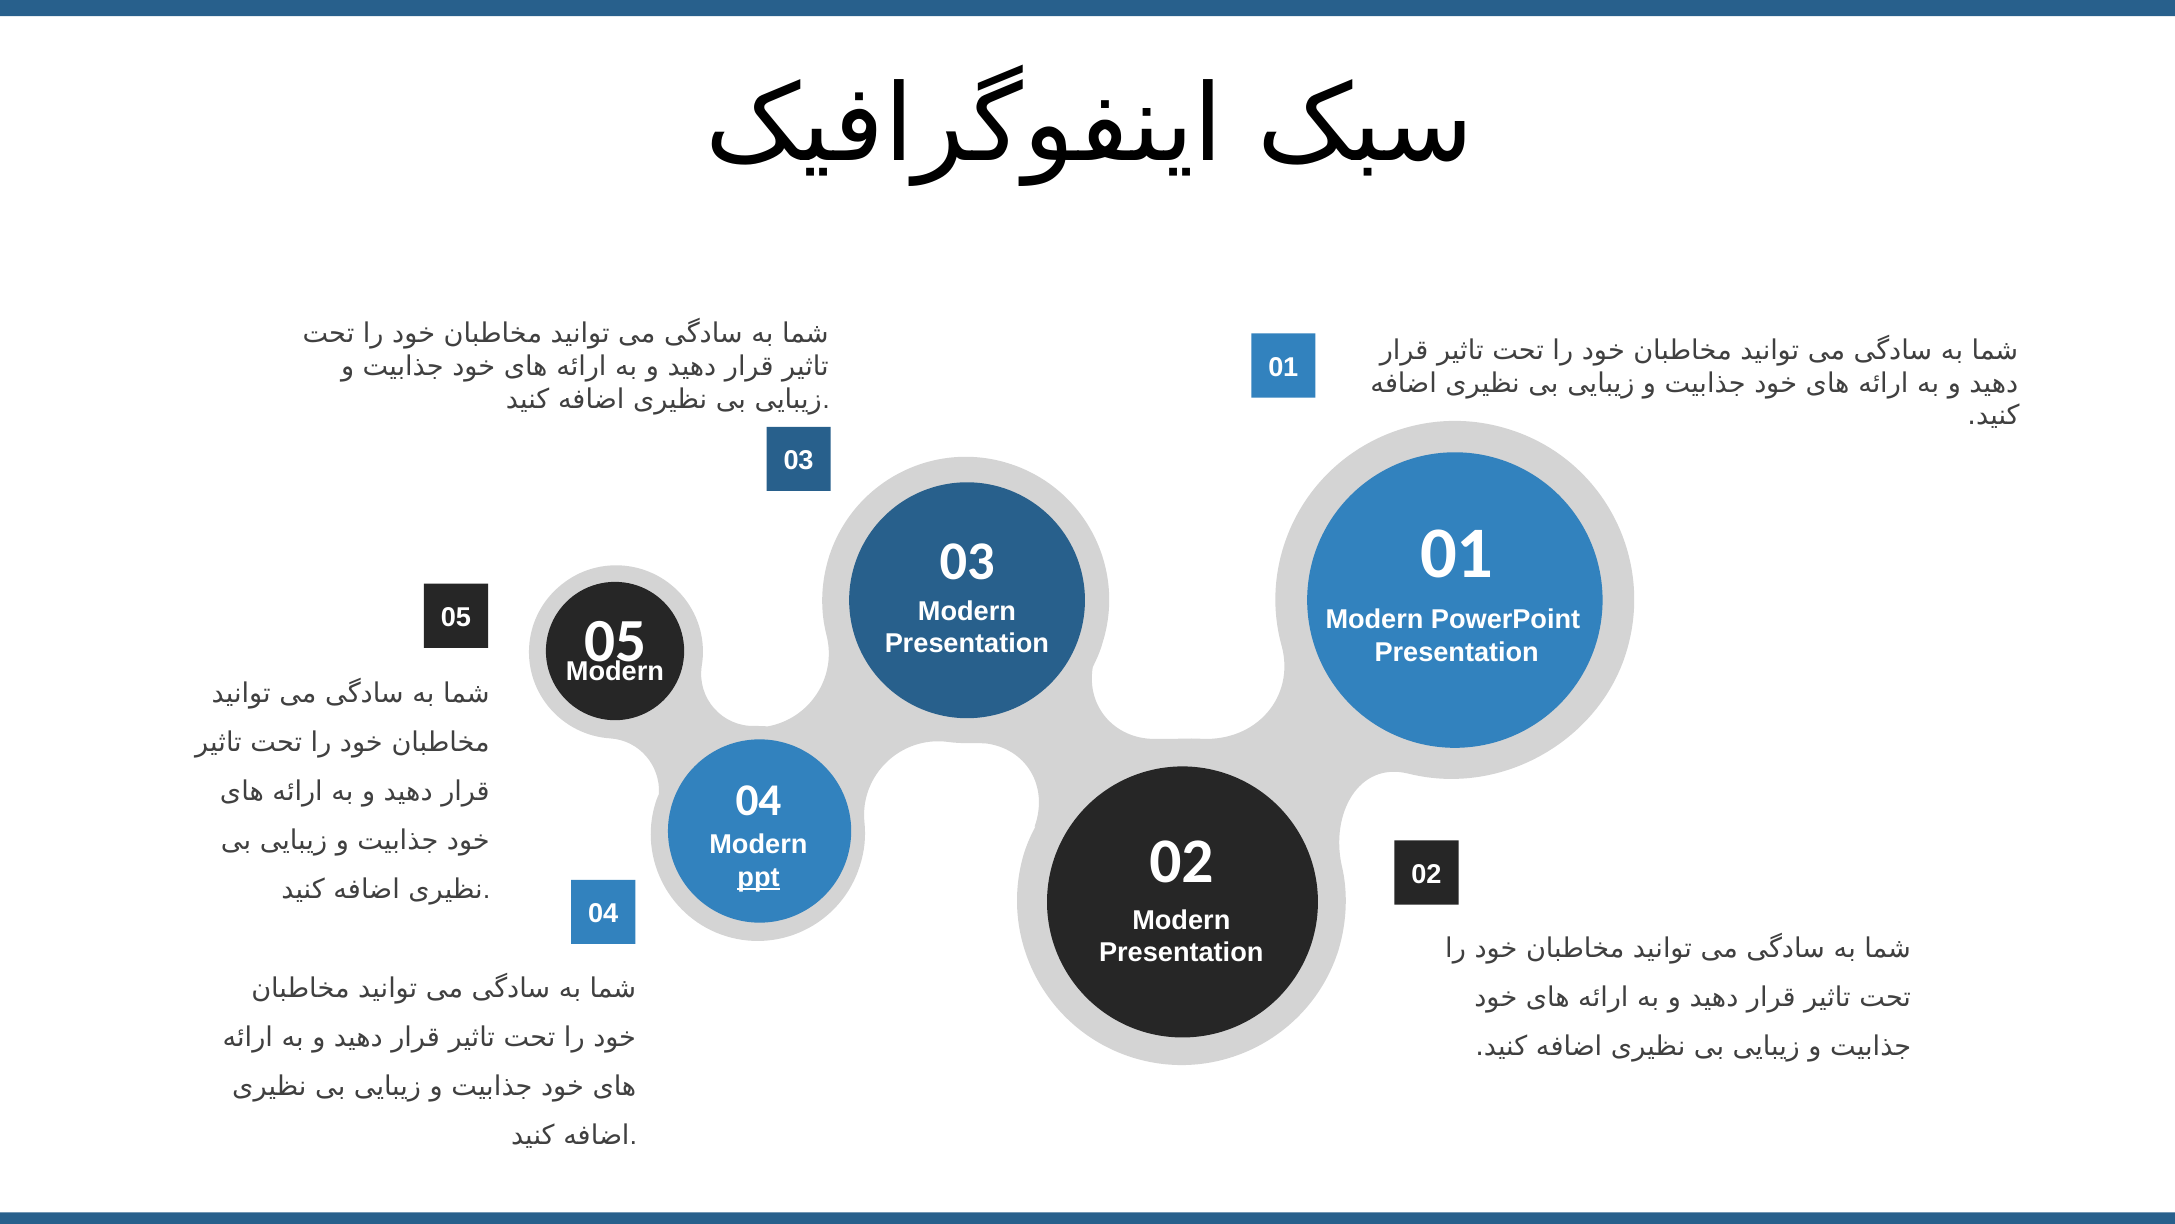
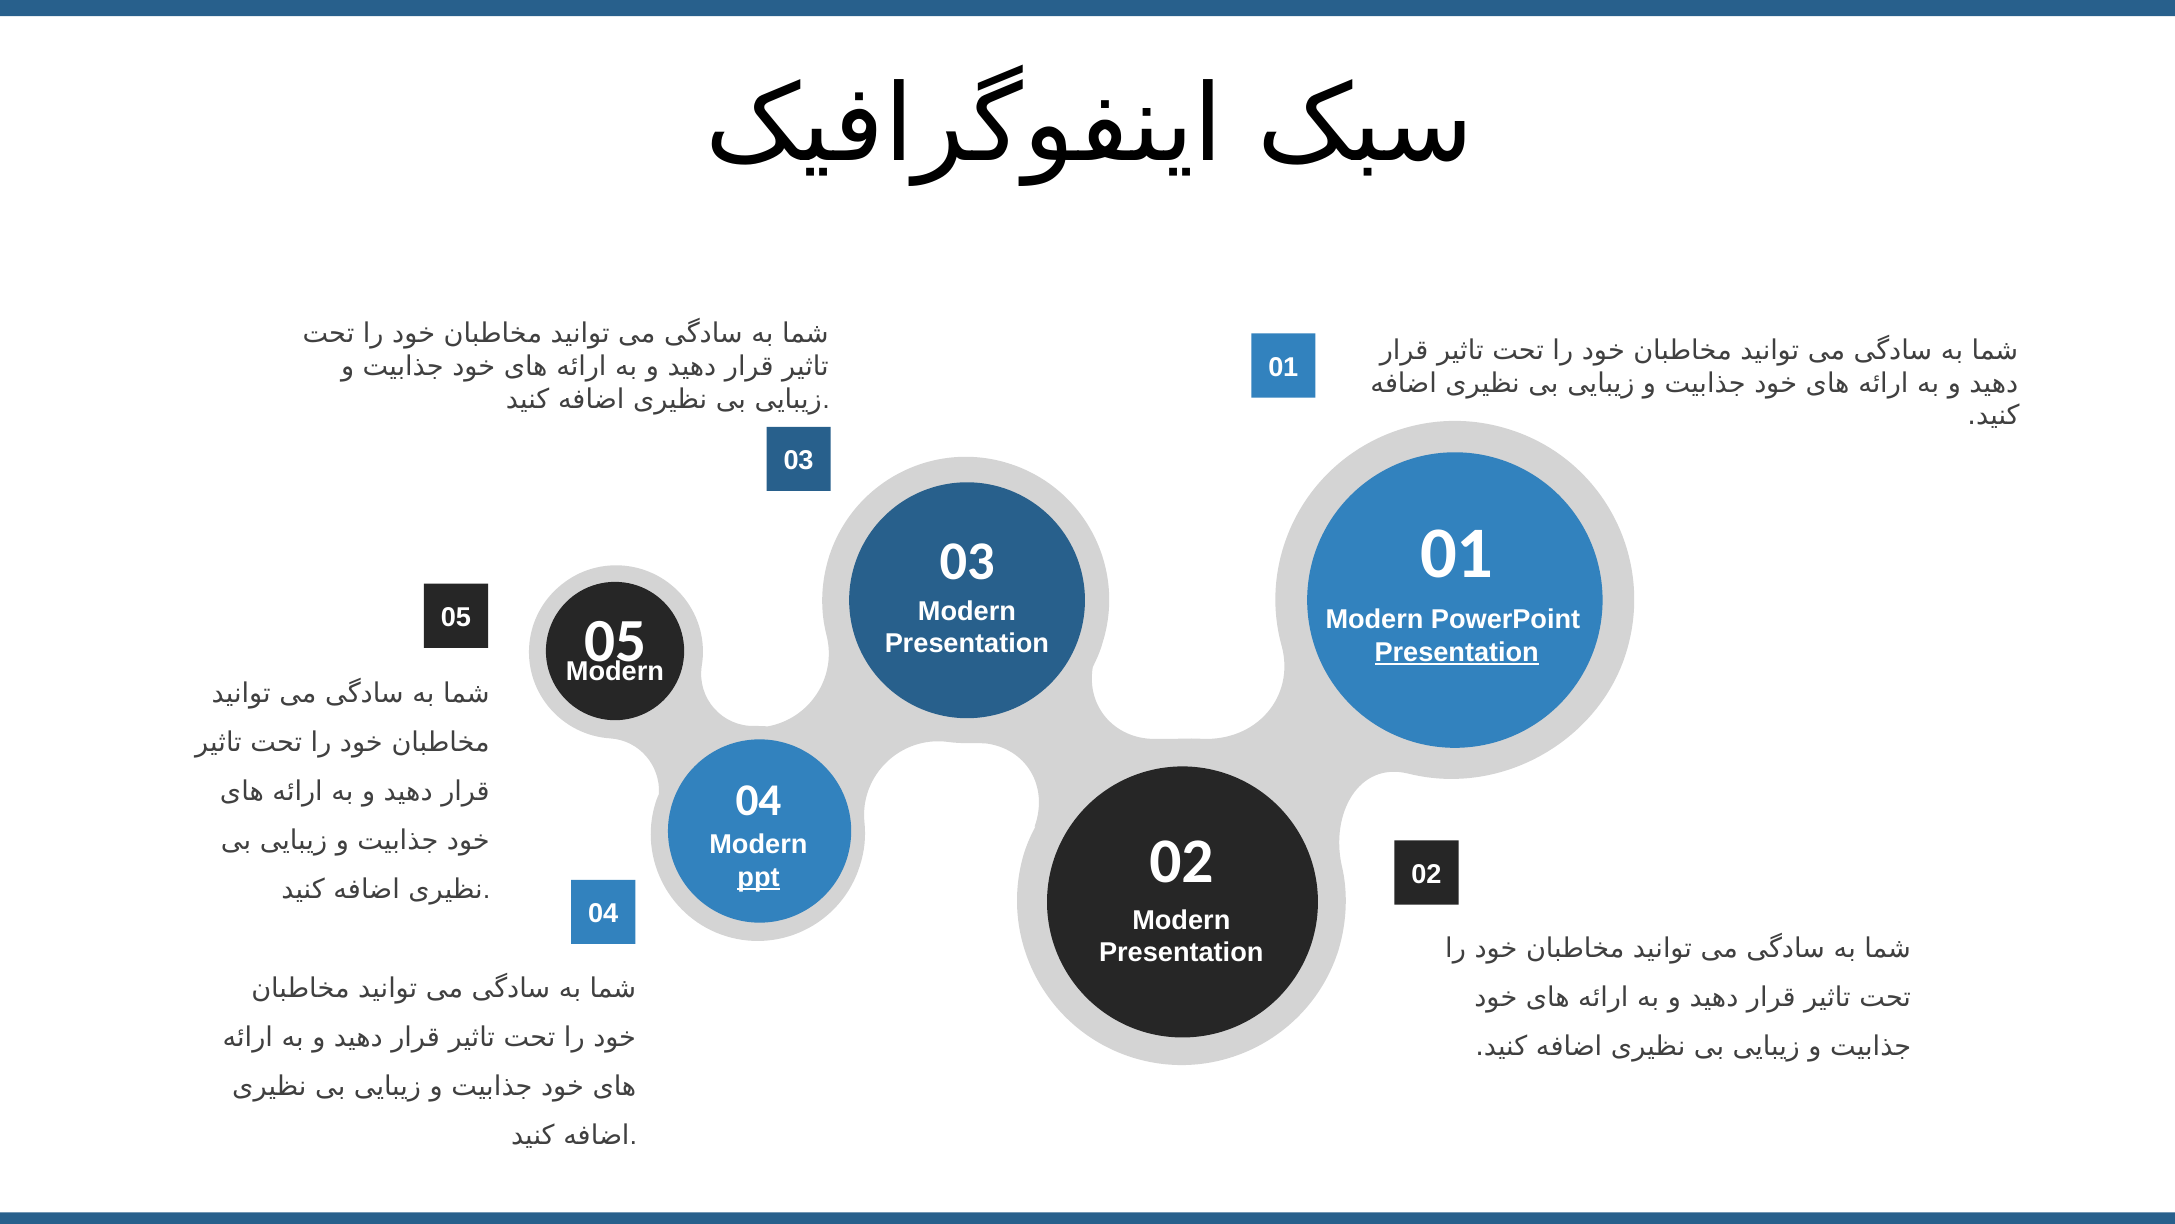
Presentation underline: none -> present (1457, 652)
